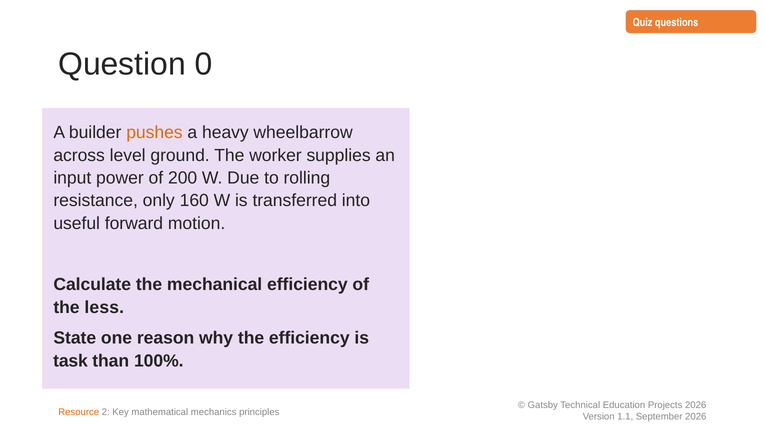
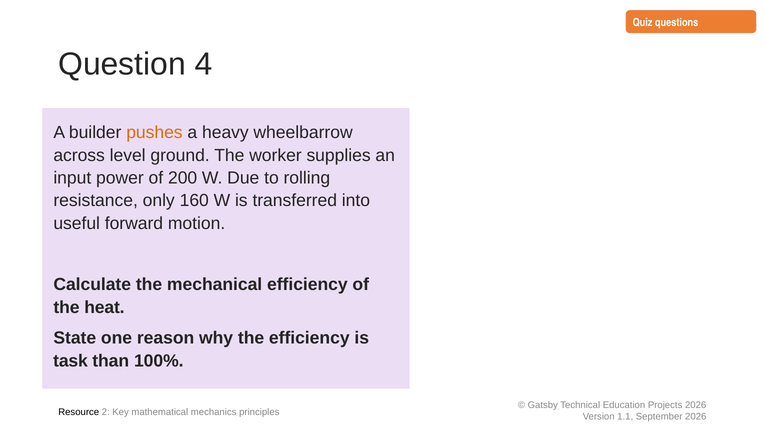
0: 0 -> 4 (203, 64)
less: less -> heat (104, 308)
Resource colour: orange -> black (79, 412)
